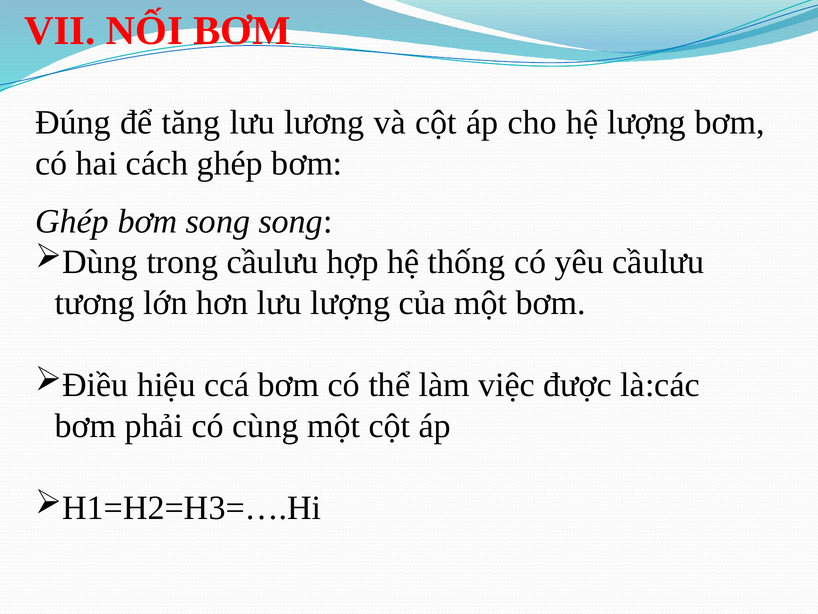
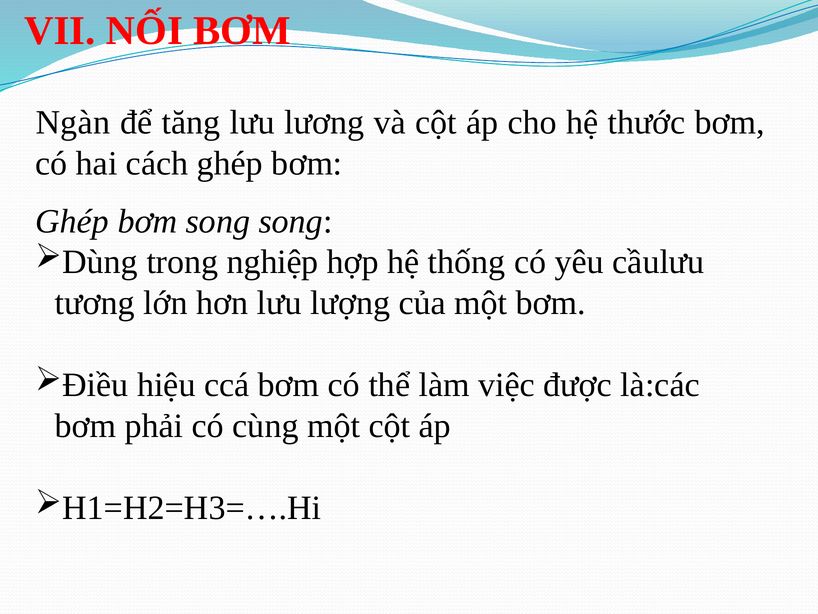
Đúng: Đúng -> Ngàn (73, 122)
hệ lượng: lượng -> thước (647, 122)
trong cầulưu: cầulưu -> nghiệp (273, 262)
